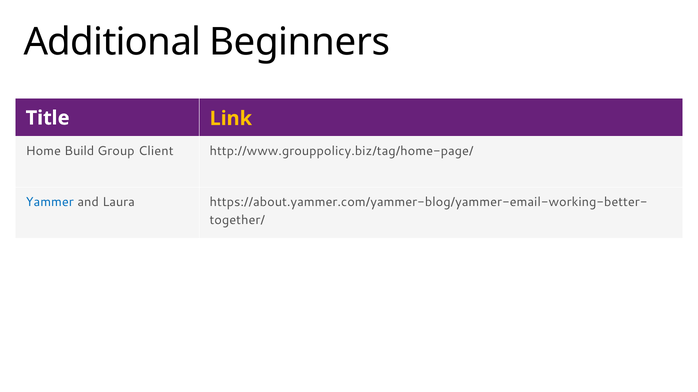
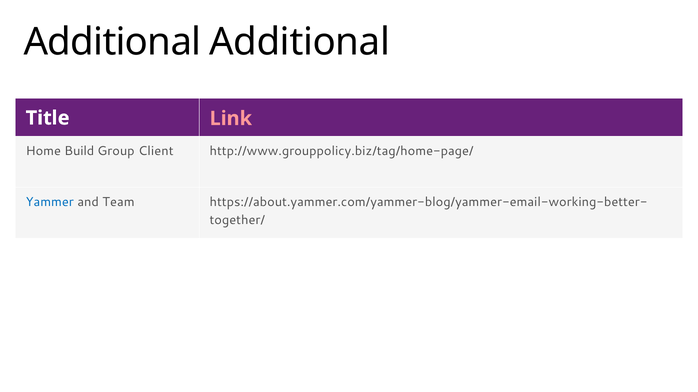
Additional Beginners: Beginners -> Additional (300, 42)
Link colour: yellow -> pink (231, 119)
Laura: Laura -> Team (118, 202)
